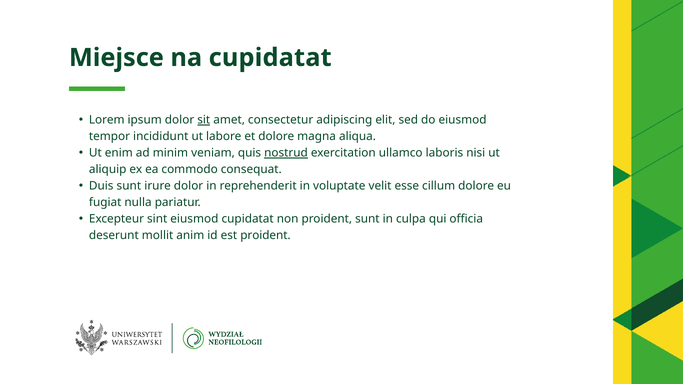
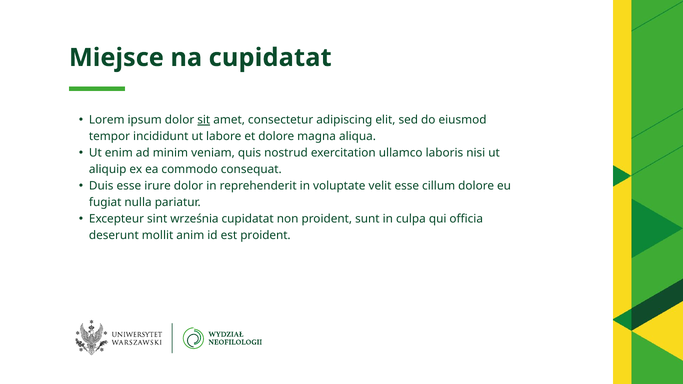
nostrud underline: present -> none (286, 153)
Duis sunt: sunt -> esse (129, 186)
sint eiusmod: eiusmod -> września (194, 219)
